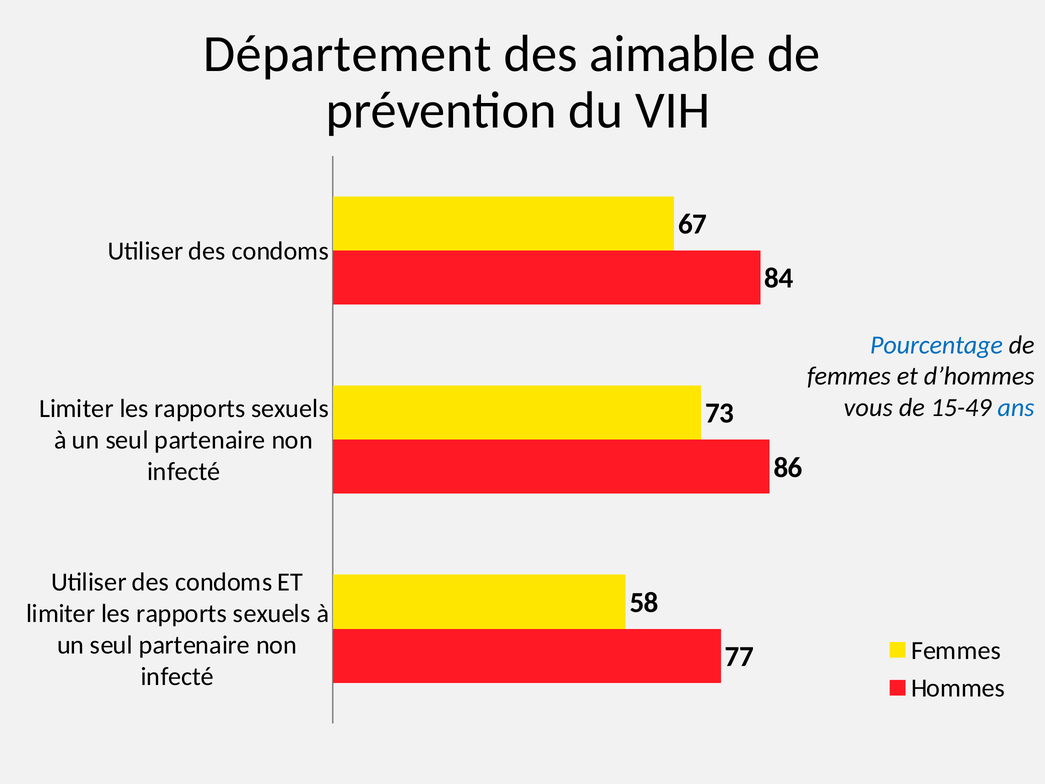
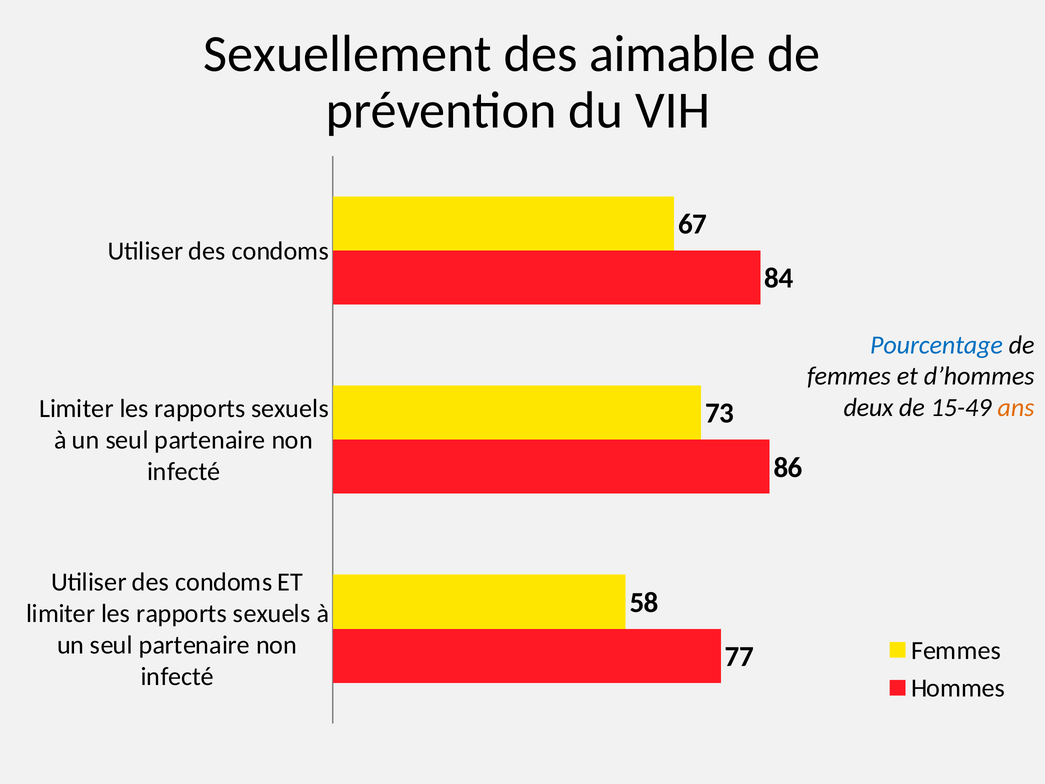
Département: Département -> Sexuellement (348, 54)
vous: vous -> deux (868, 408)
ans colour: blue -> orange (1016, 408)
